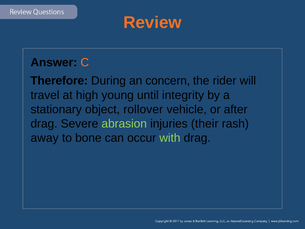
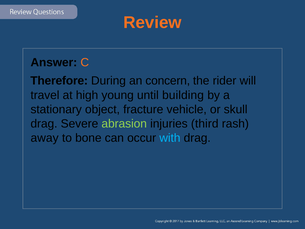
integrity: integrity -> building (183, 95)
rollover: rollover -> fracture (143, 109)
after: after -> skull (236, 109)
their: their -> third (205, 123)
with colour: light green -> light blue (170, 138)
